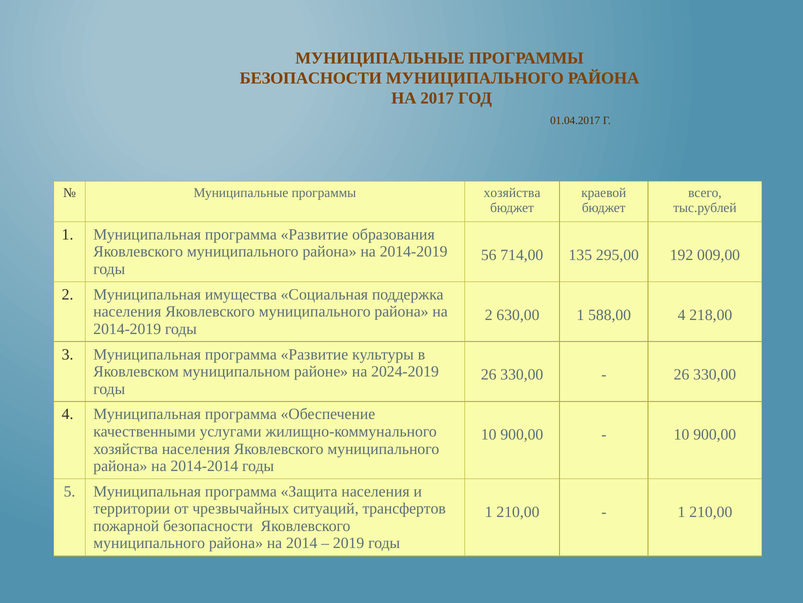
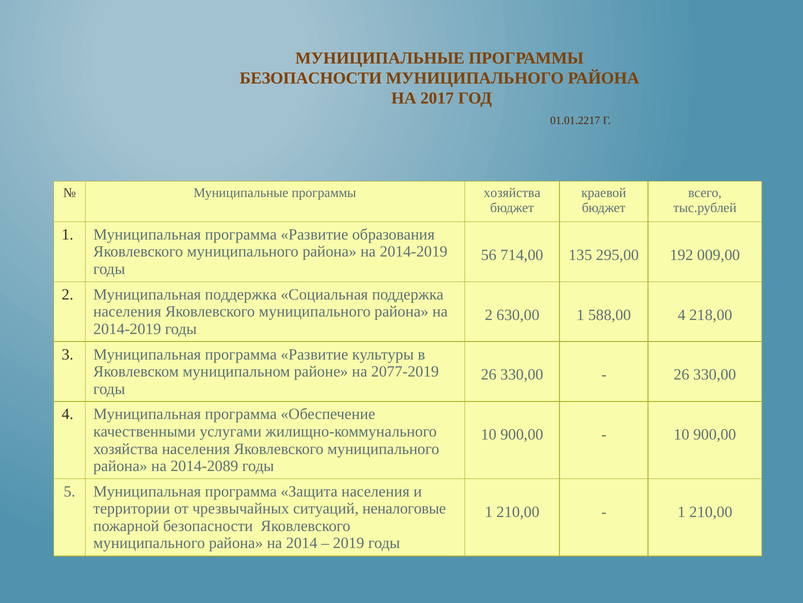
01.04.2017: 01.04.2017 -> 01.01.2217 (575, 120)
Муниципальная имущества: имущества -> поддержка (241, 294)
2024-2019: 2024-2019 -> 2077-2019 (405, 371)
2014-2014: 2014-2014 -> 2014-2089 (204, 466)
трансфертов: трансфертов -> неналоговые (404, 508)
